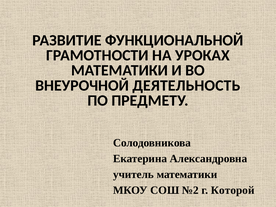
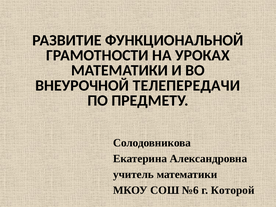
ДЕЯТЕЛЬНОСТЬ: ДЕЯТЕЛЬНОСТЬ -> ТЕЛЕПЕРЕДАЧИ (186, 85)
№2: №2 -> №6 (190, 190)
